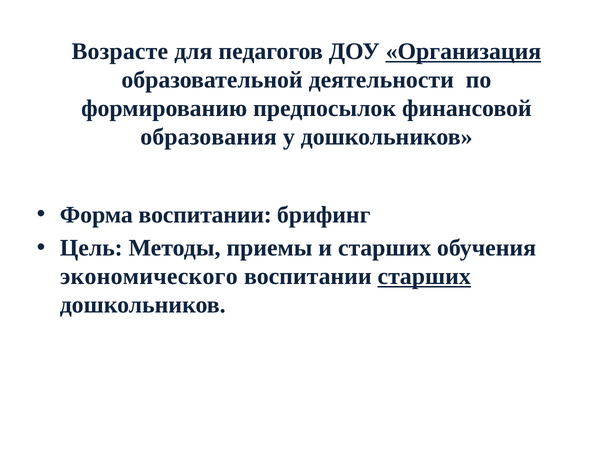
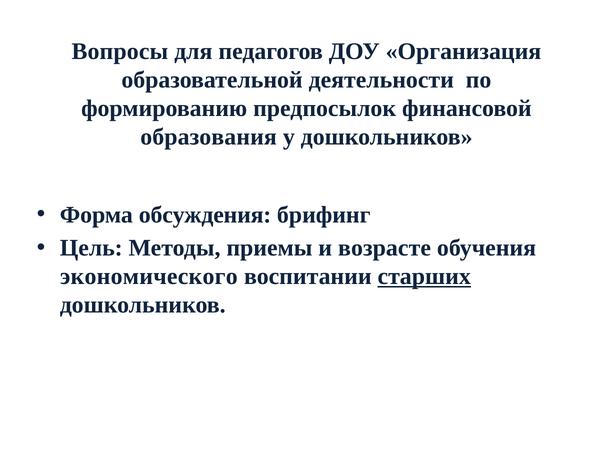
Возрасте: Возрасте -> Вопросы (120, 51)
Организация underline: present -> none (463, 51)
Форма воспитании: воспитании -> обсуждения (205, 215)
и старших: старших -> возрасте (385, 248)
